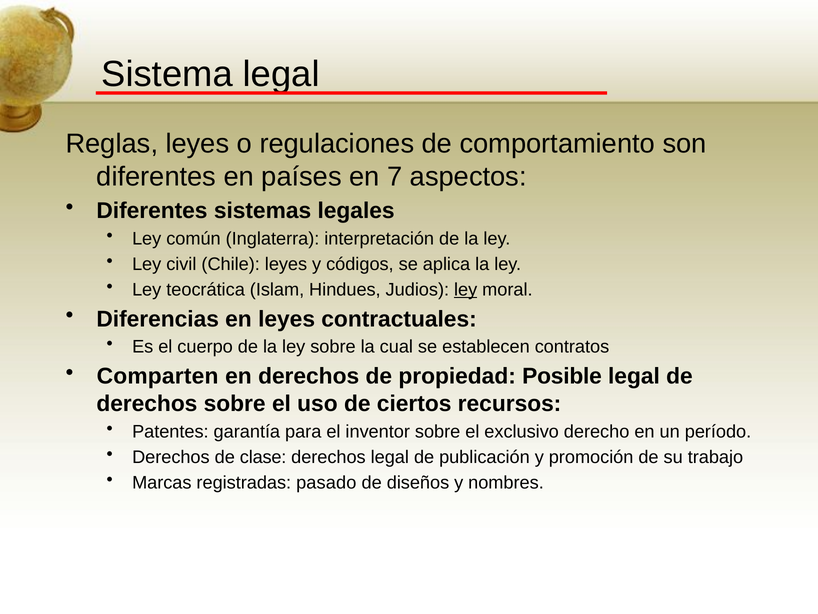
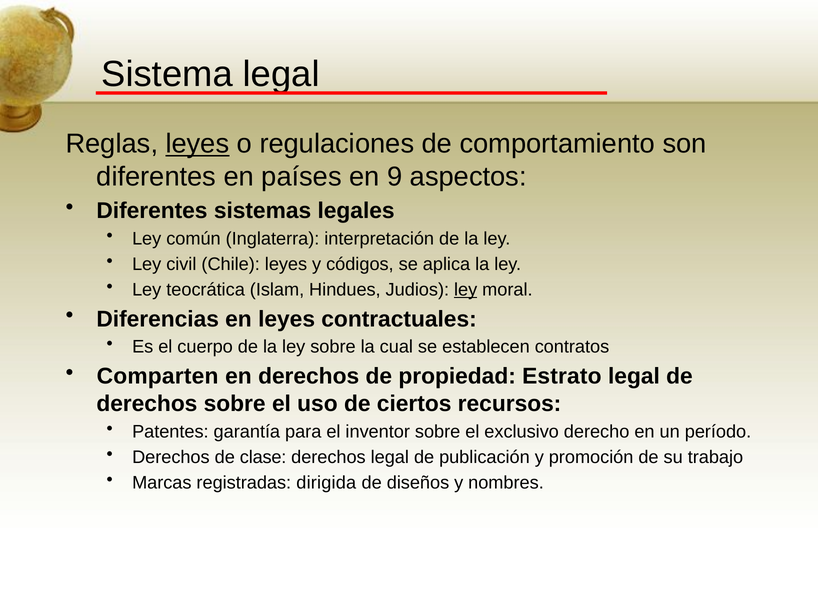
leyes underline: none -> present (197, 144)
7: 7 -> 9 (395, 176)
Posible: Posible -> Estrato (562, 376)
pasado: pasado -> dirigida (326, 482)
